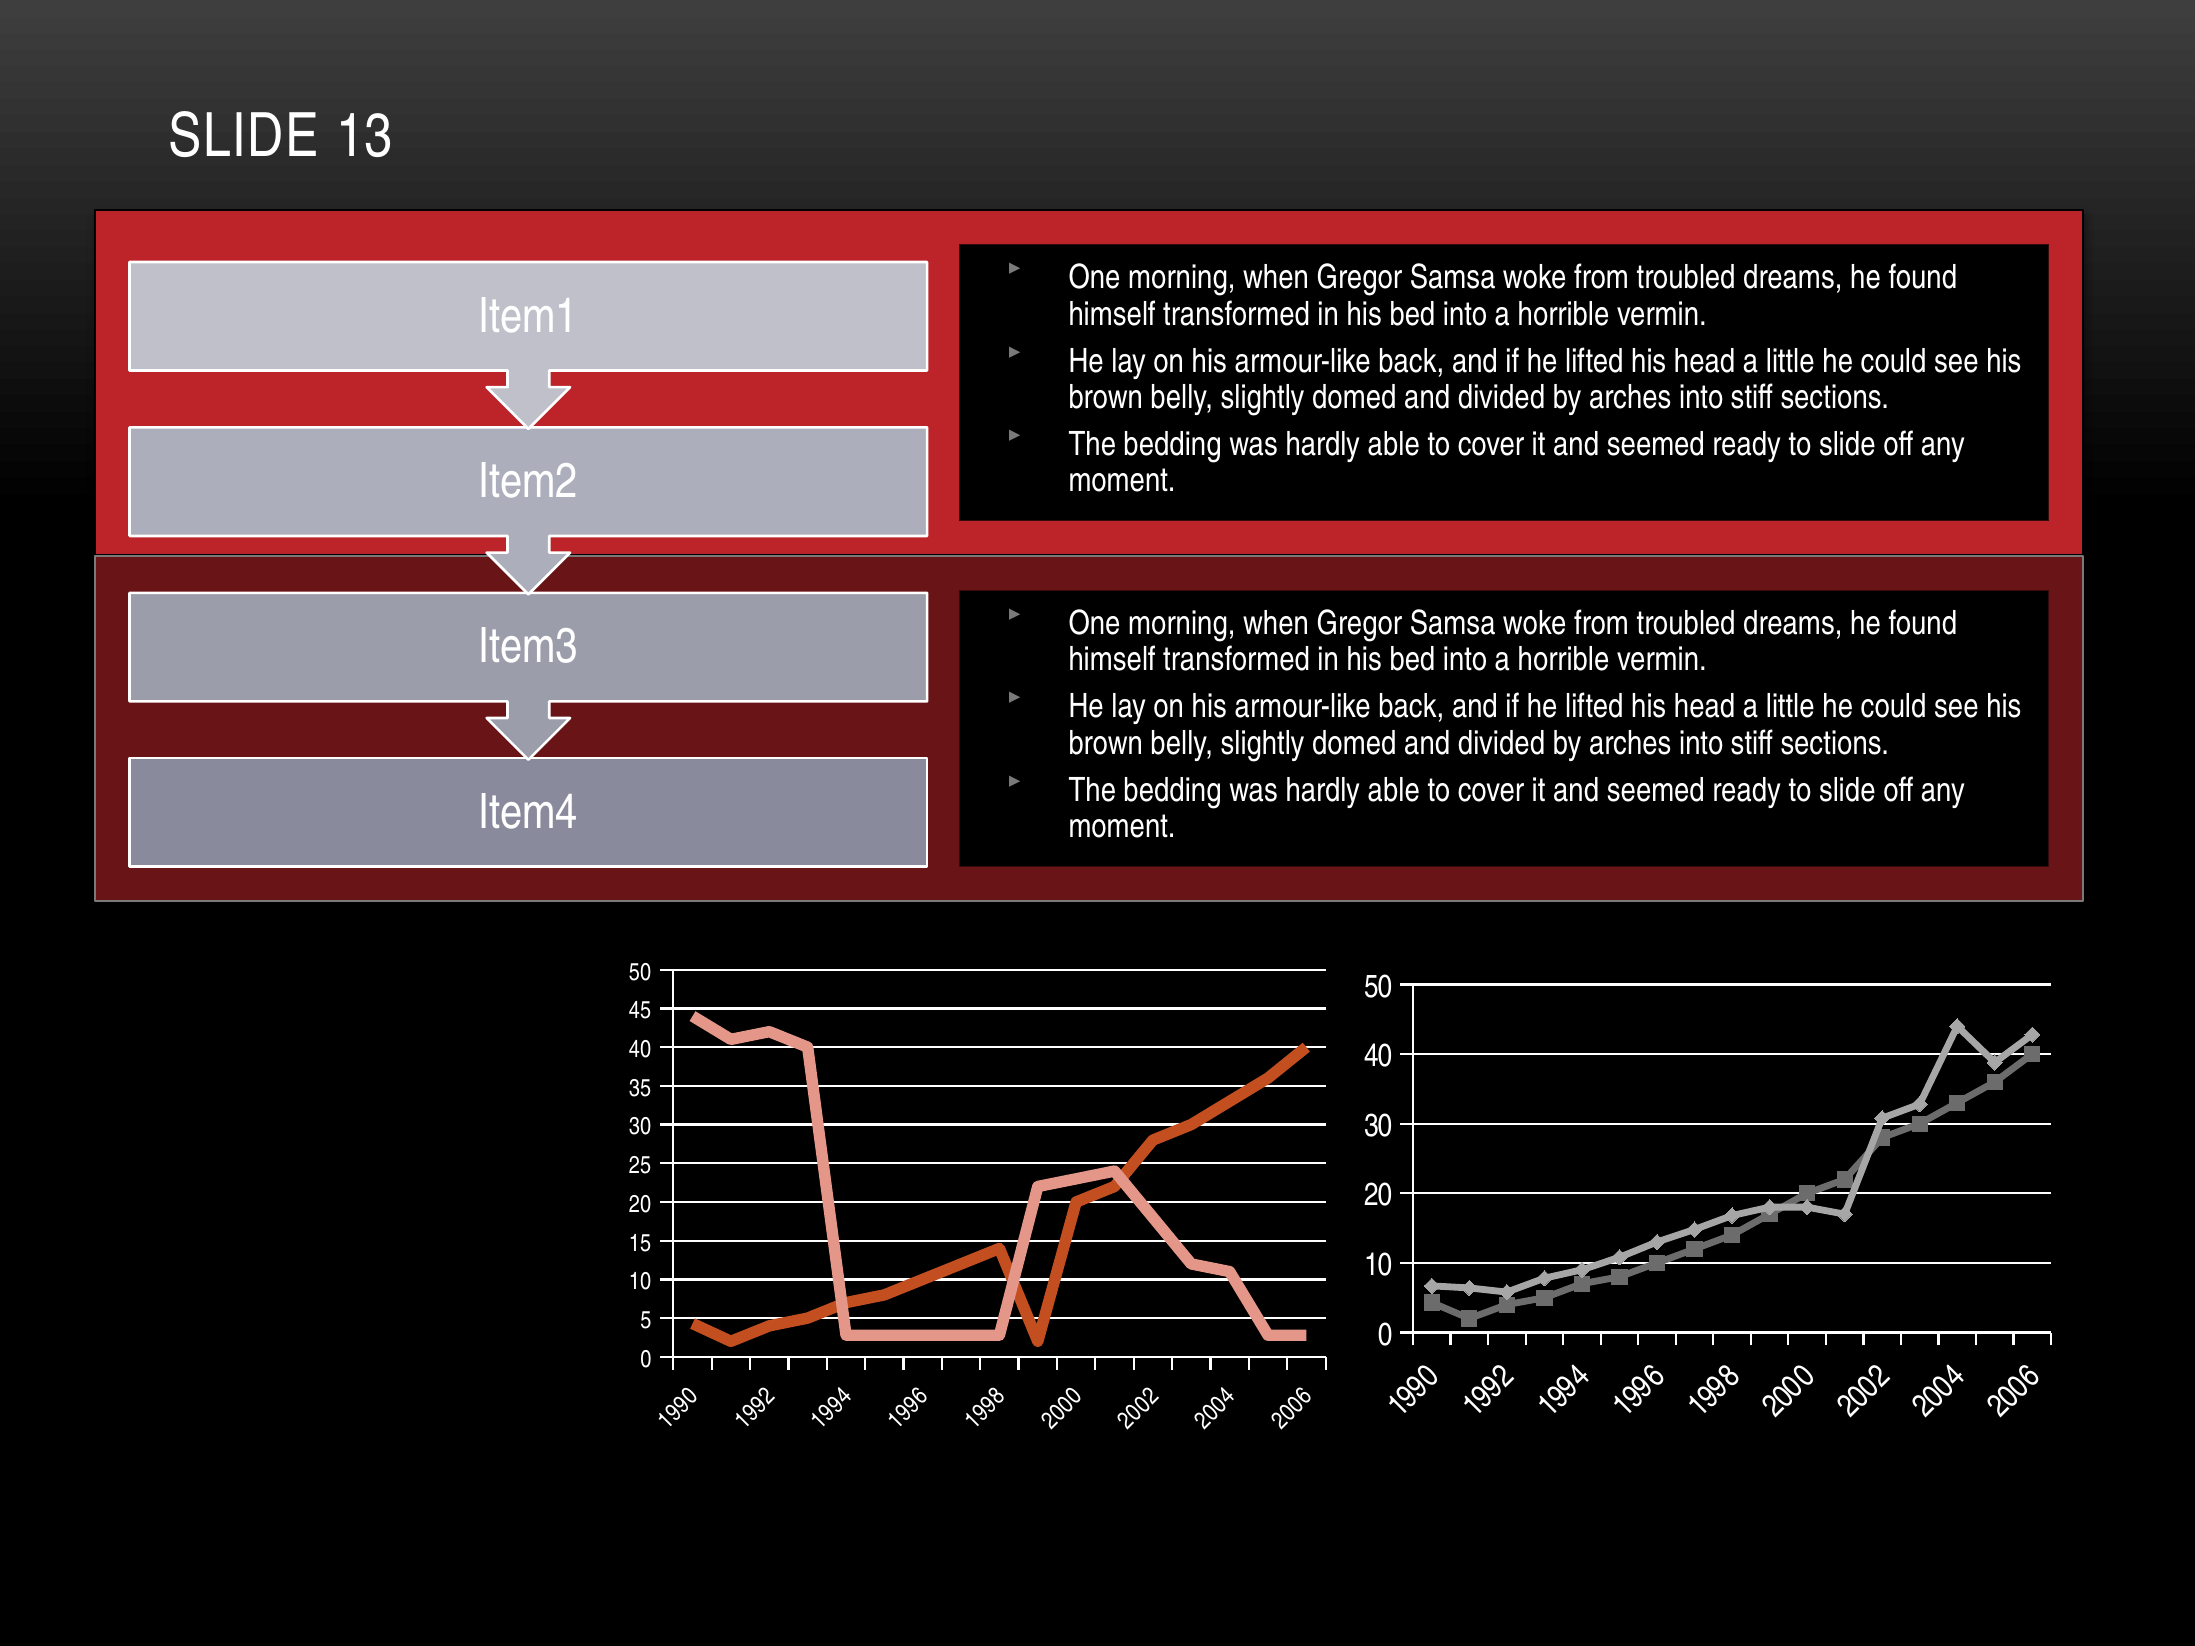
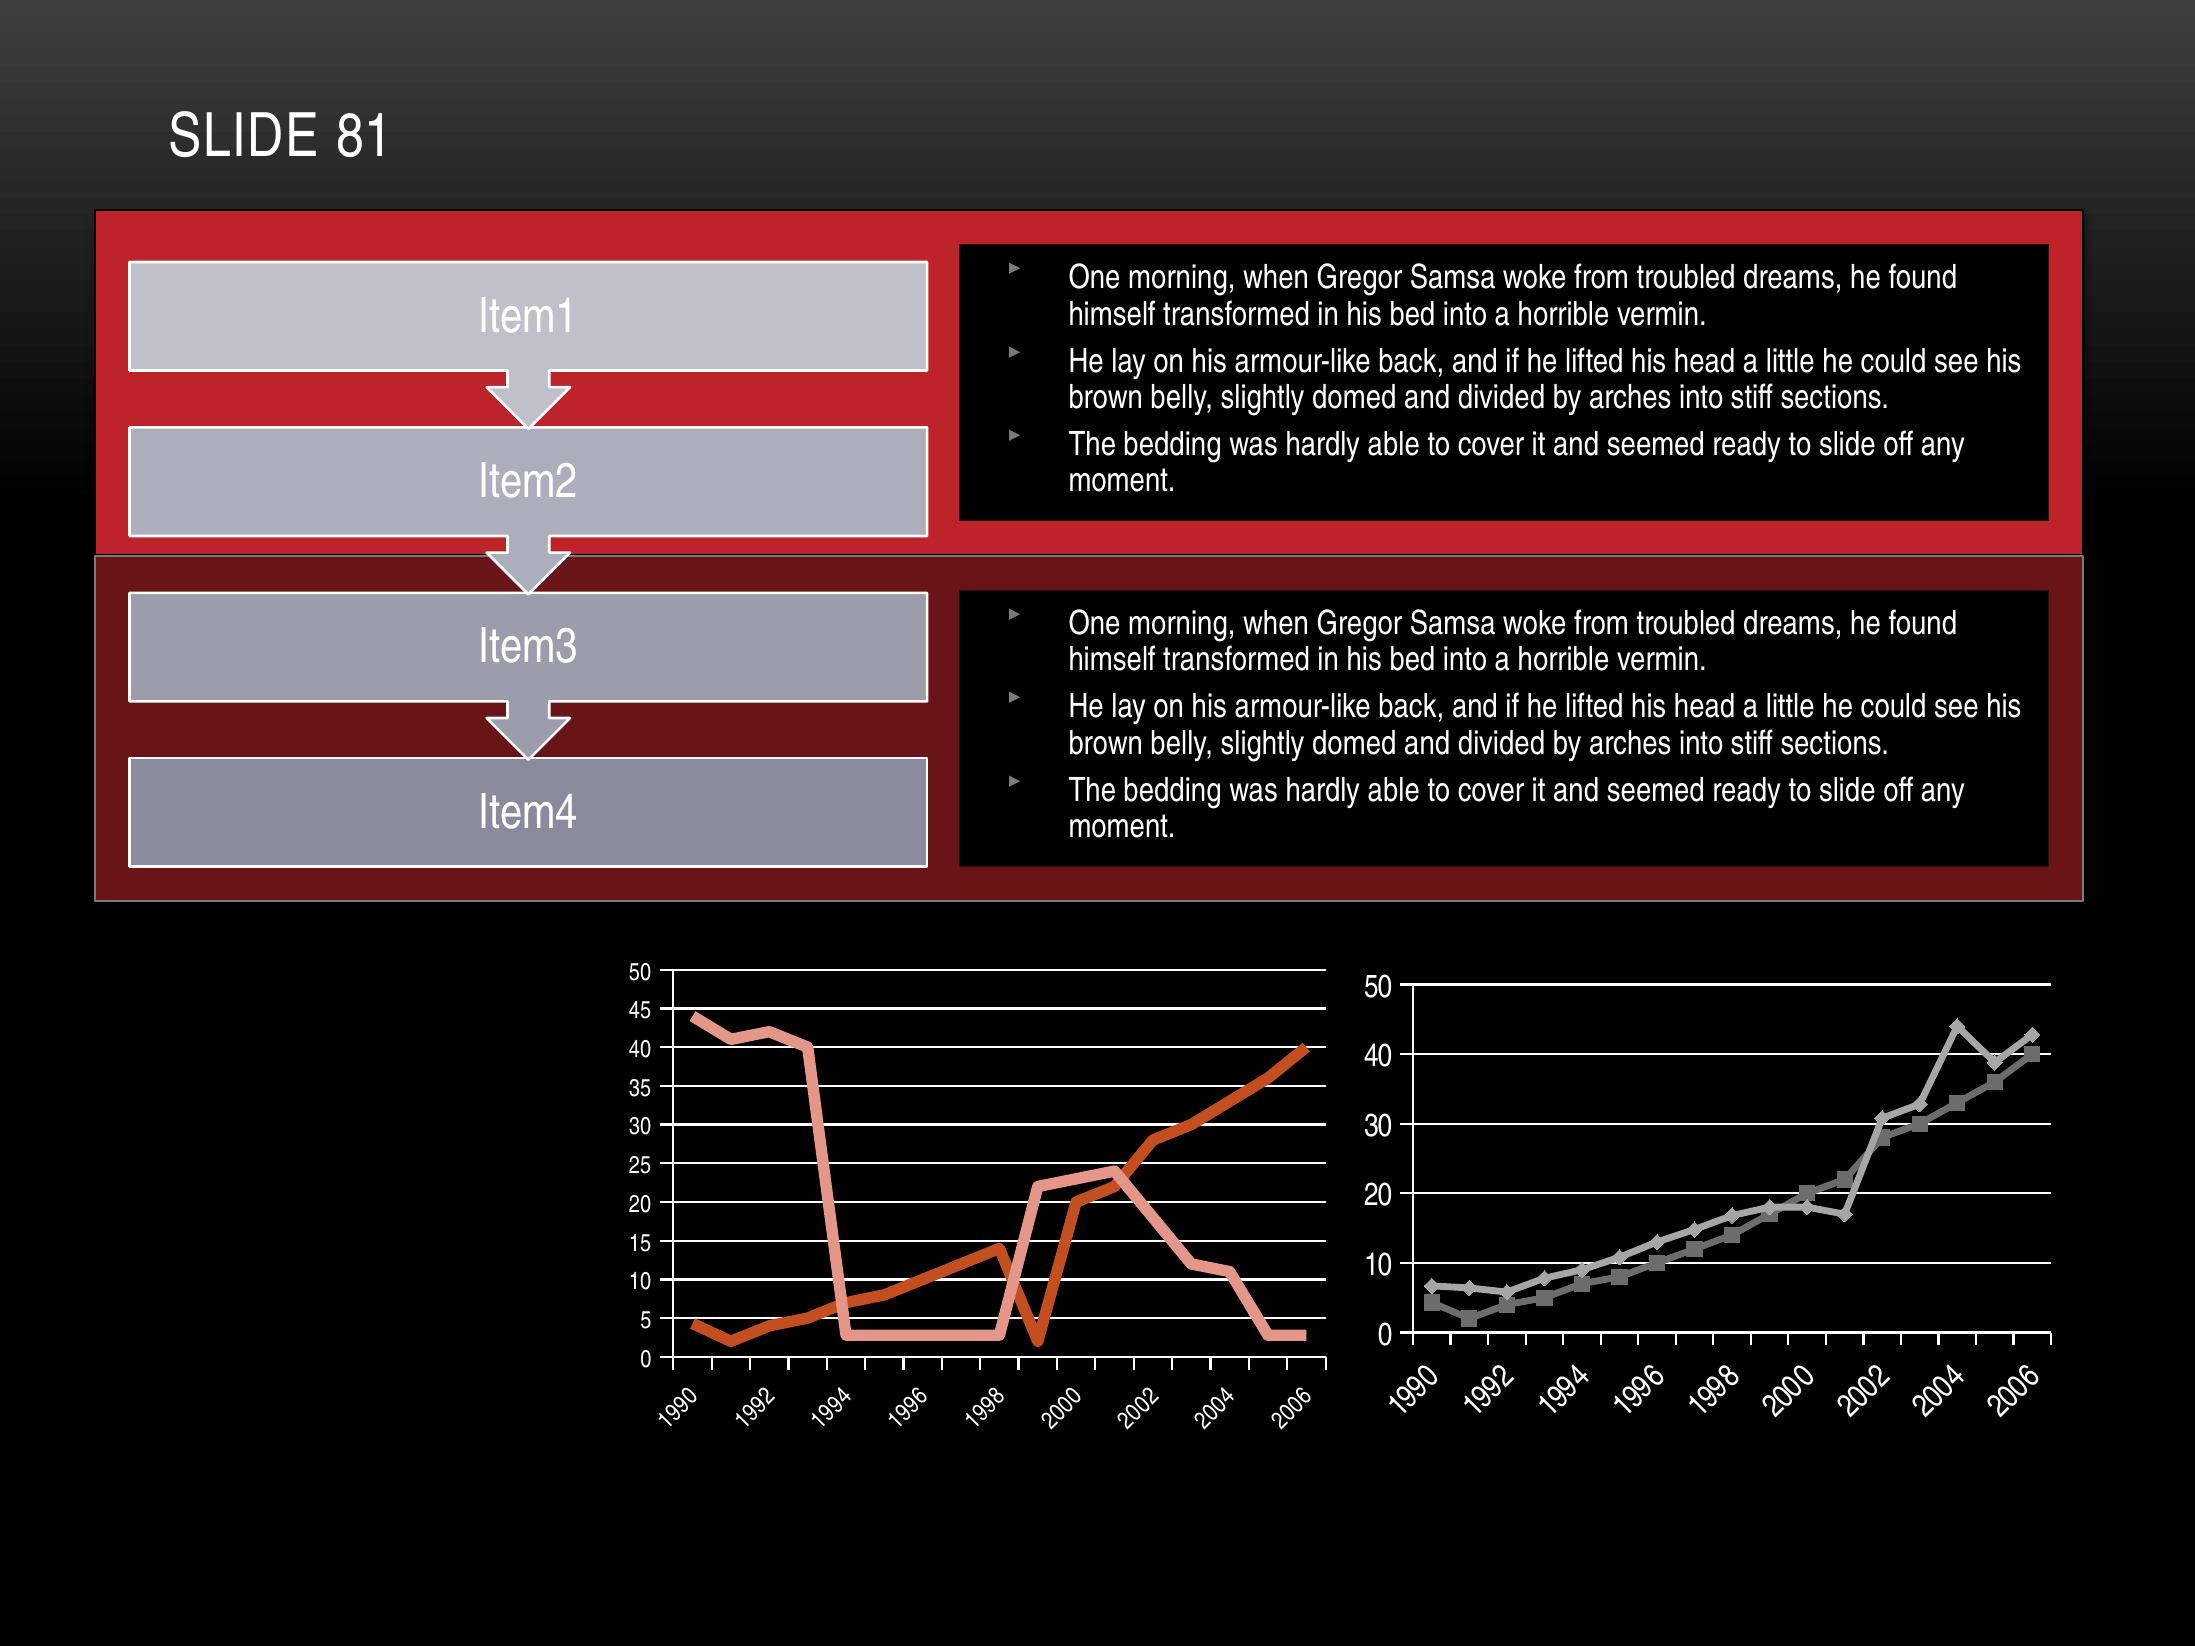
13: 13 -> 81 (364, 137)
